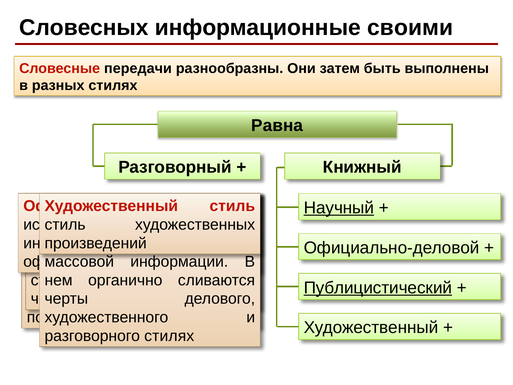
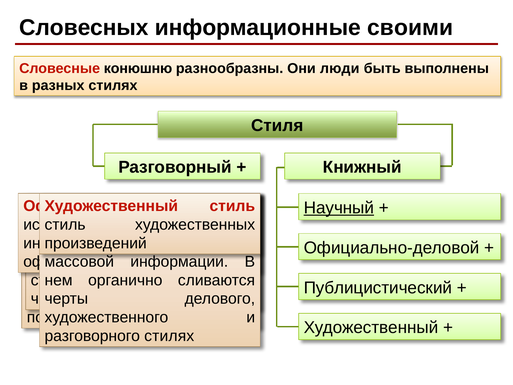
Словесные передачи: передачи -> конюшню (138, 68)
Они затем: затем -> люди (340, 68)
Равна: Равна -> Стиля (277, 125)
Публицистический underline: present -> none (378, 288)
